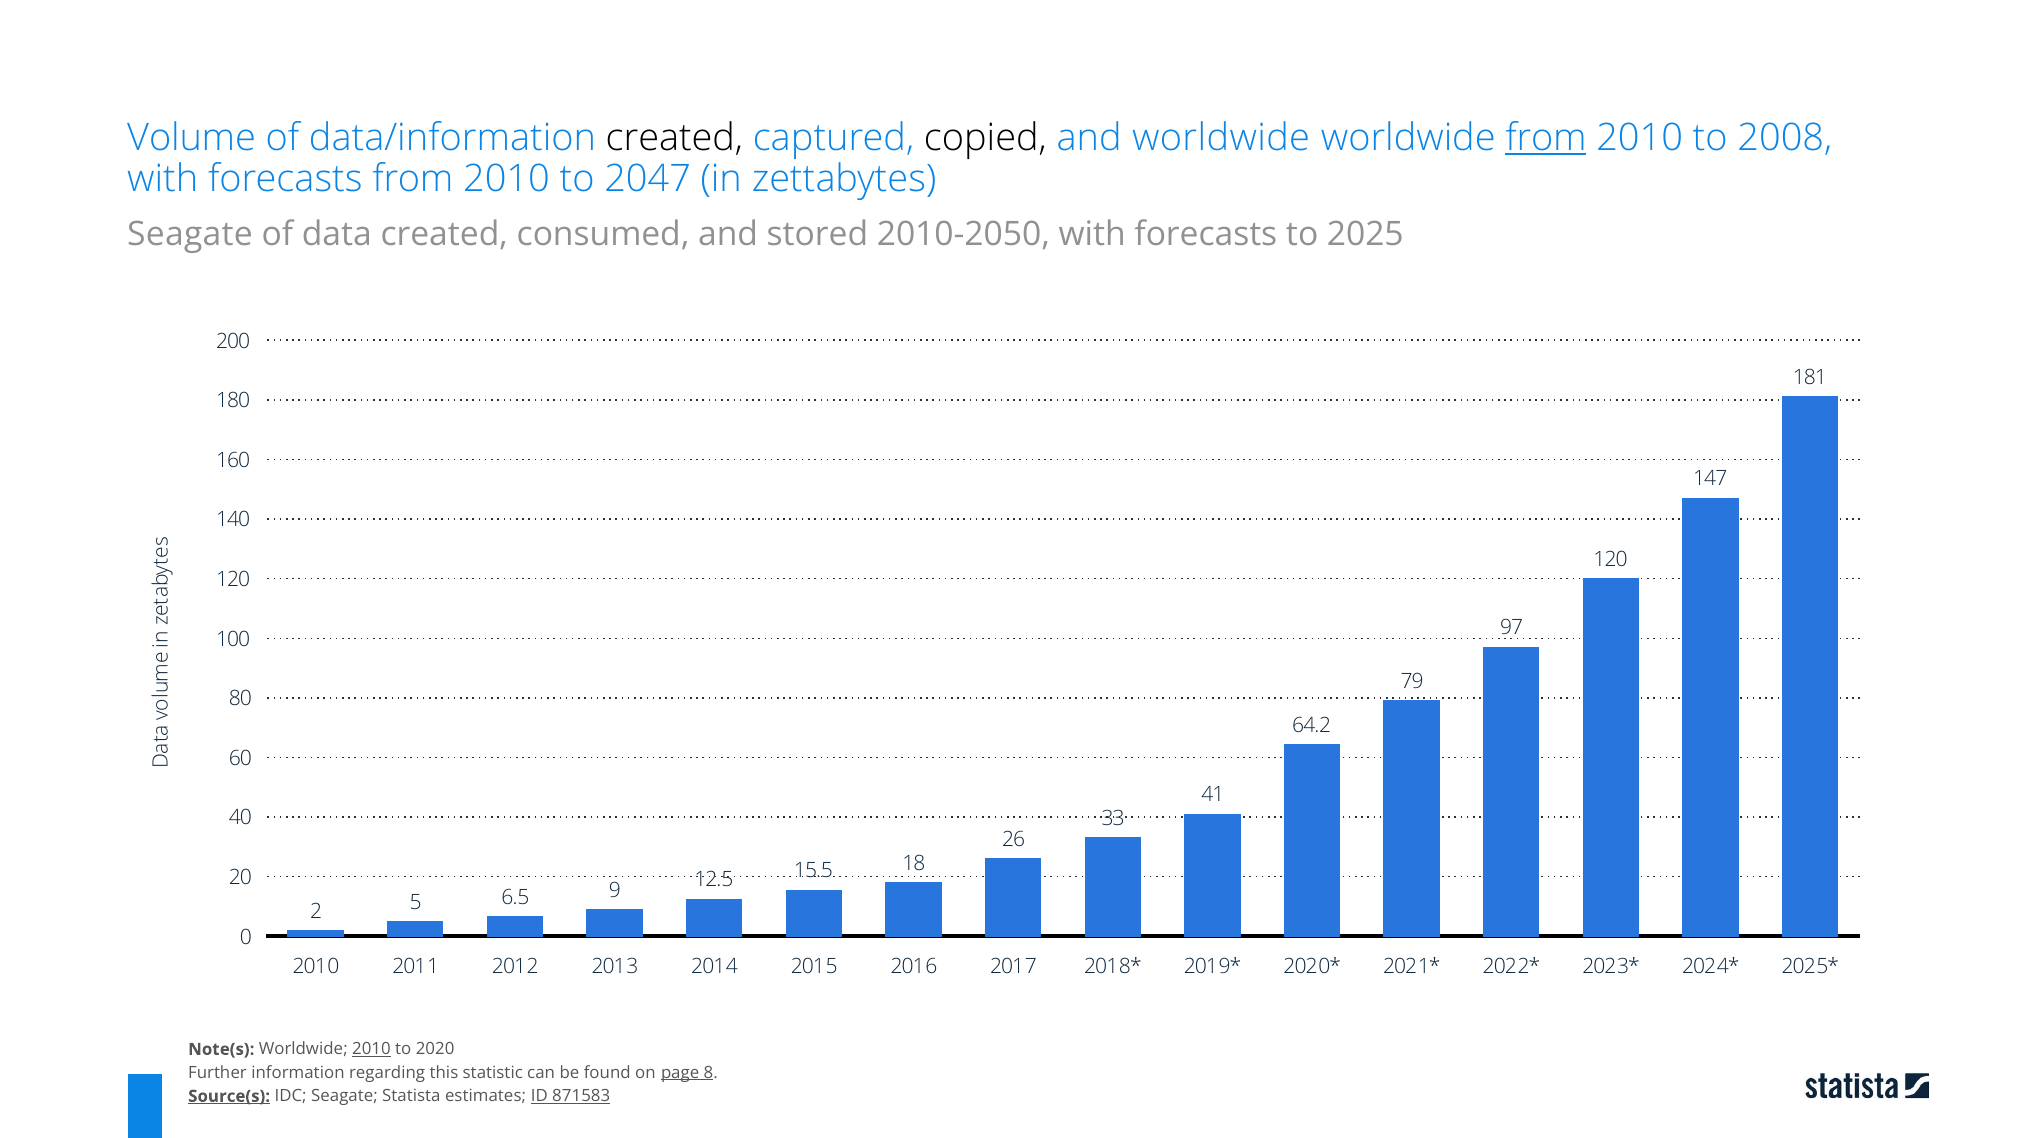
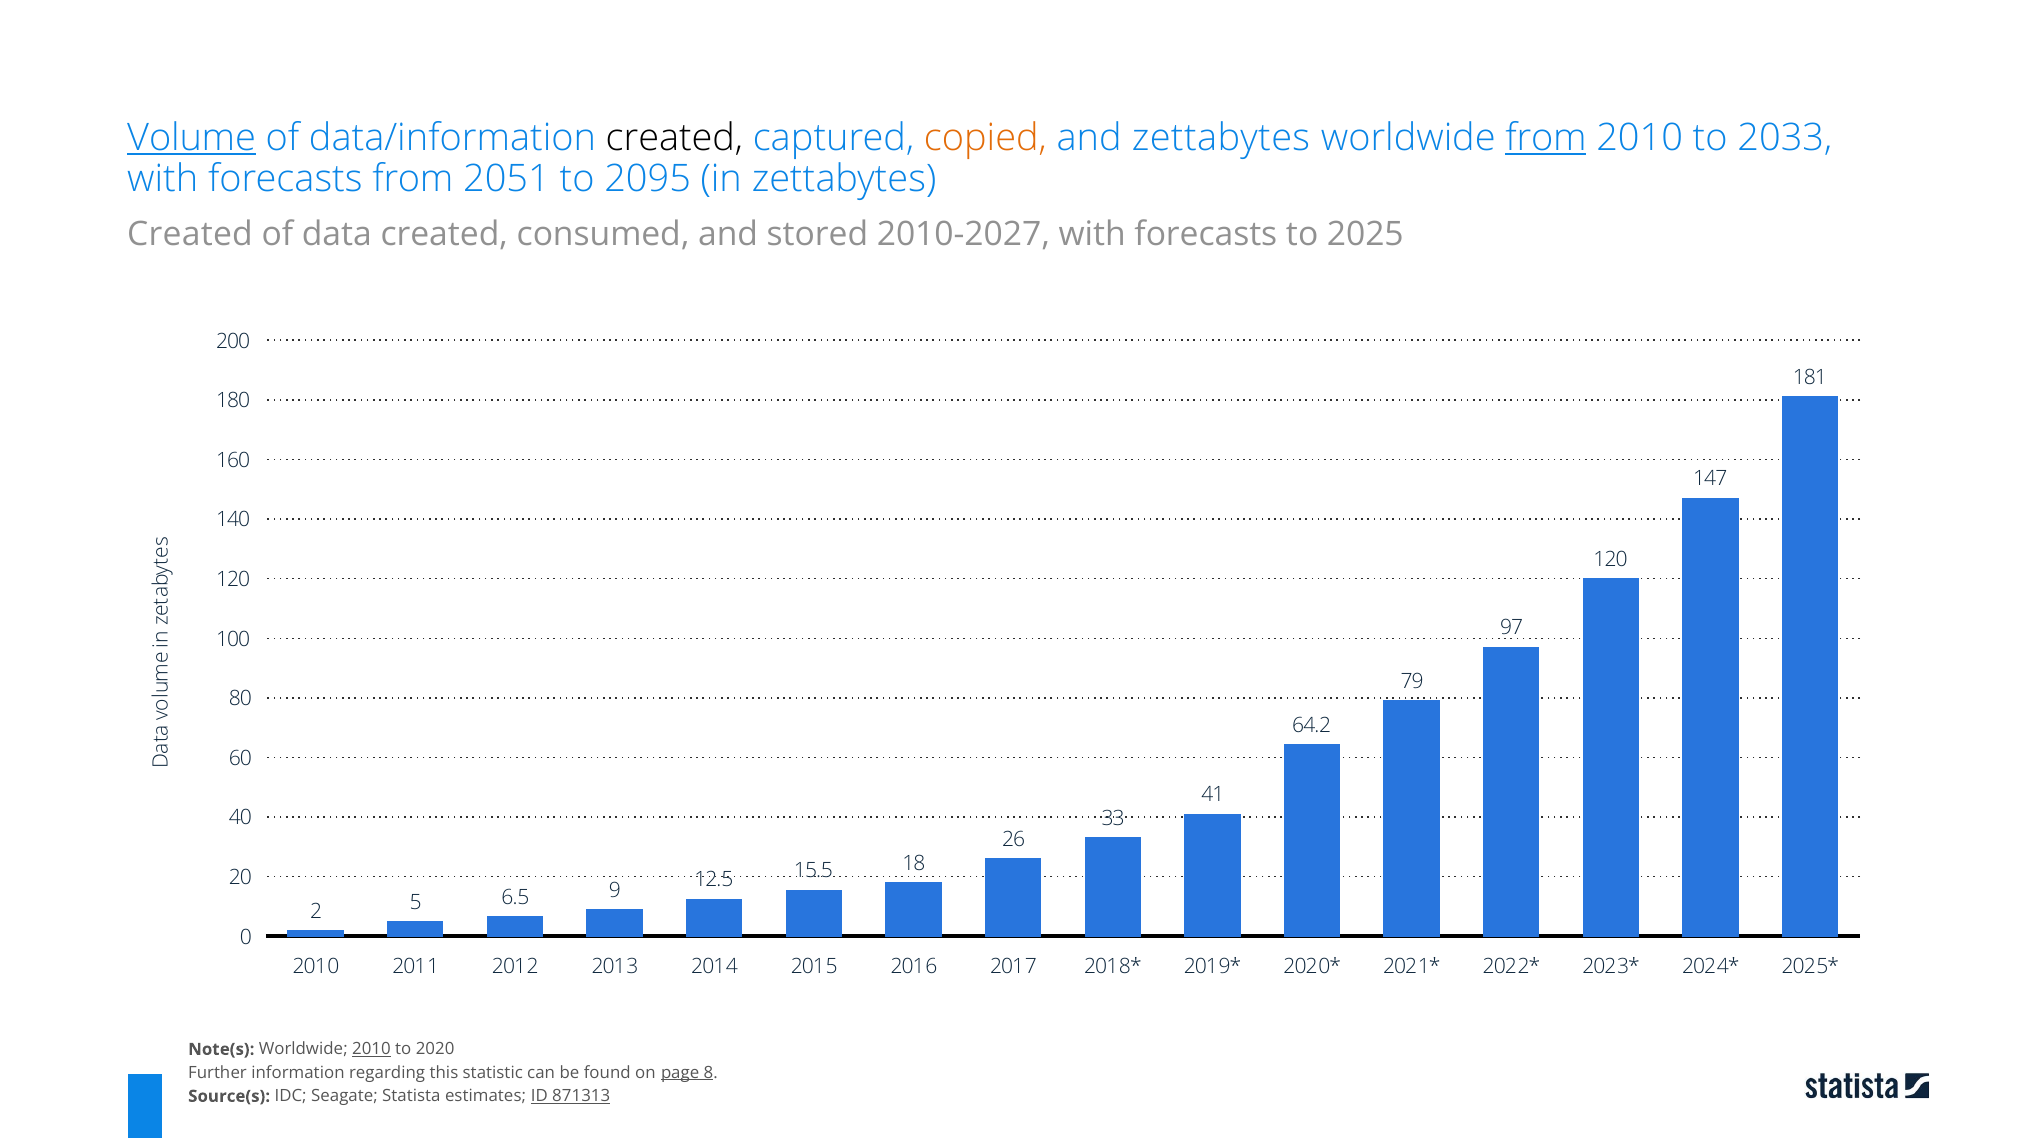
Volume underline: none -> present (192, 138)
copied colour: black -> orange (985, 138)
and worldwide: worldwide -> zettabytes (1221, 138)
2008: 2008 -> 2033 (1785, 138)
forecasts from 2010: 2010 -> 2051 (506, 179)
2047: 2047 -> 2095 (648, 179)
Seagate: Seagate -> Created (190, 235)
2010-2050: 2010-2050 -> 2010-2027 (963, 235)
Source(s underline: present -> none (229, 1097)
871583: 871583 -> 871313 (581, 1097)
